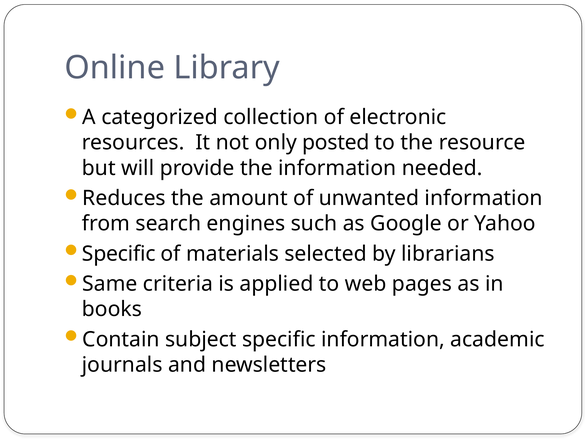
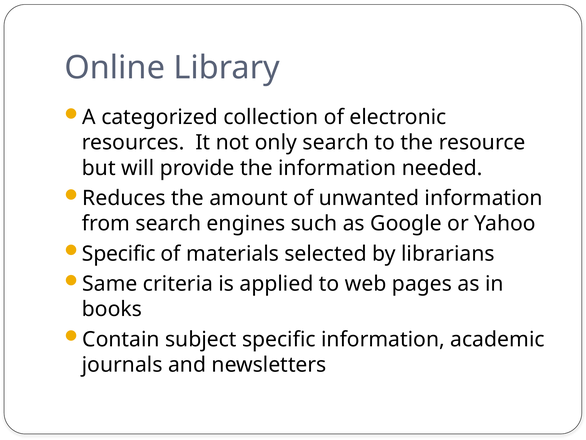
only posted: posted -> search (336, 142)
